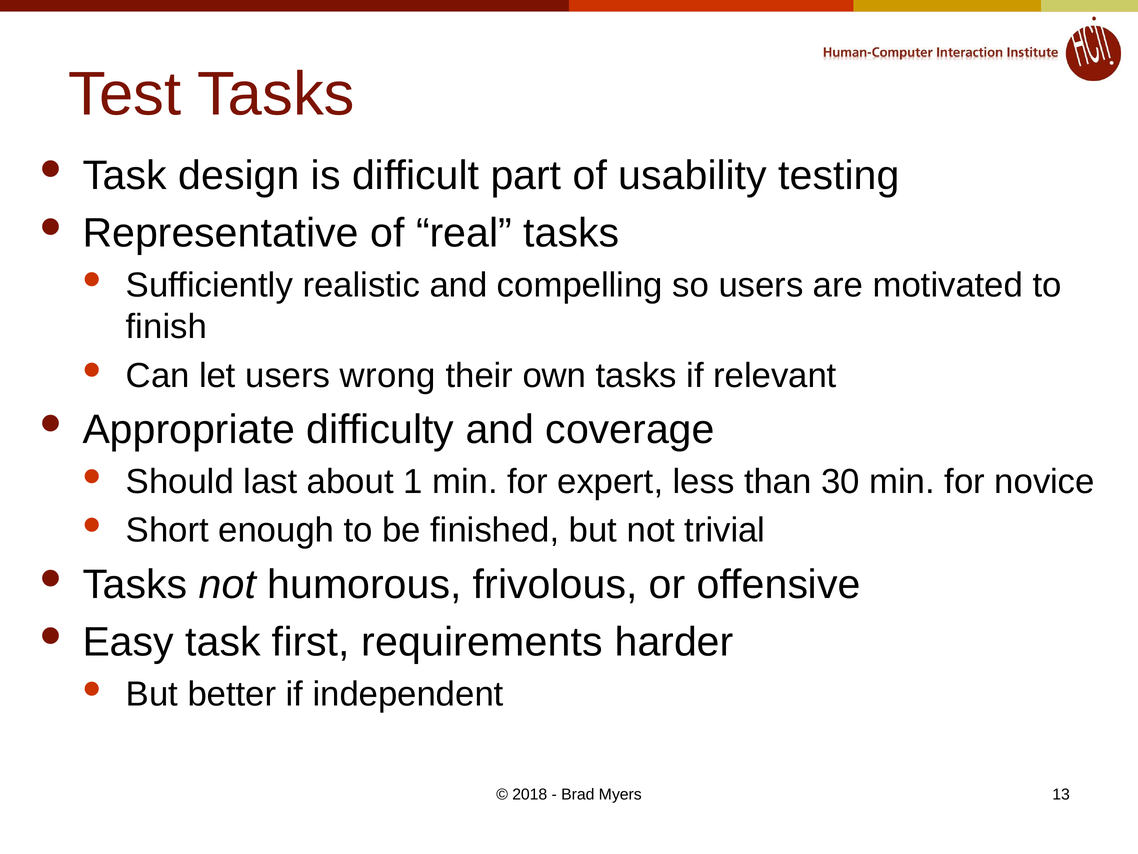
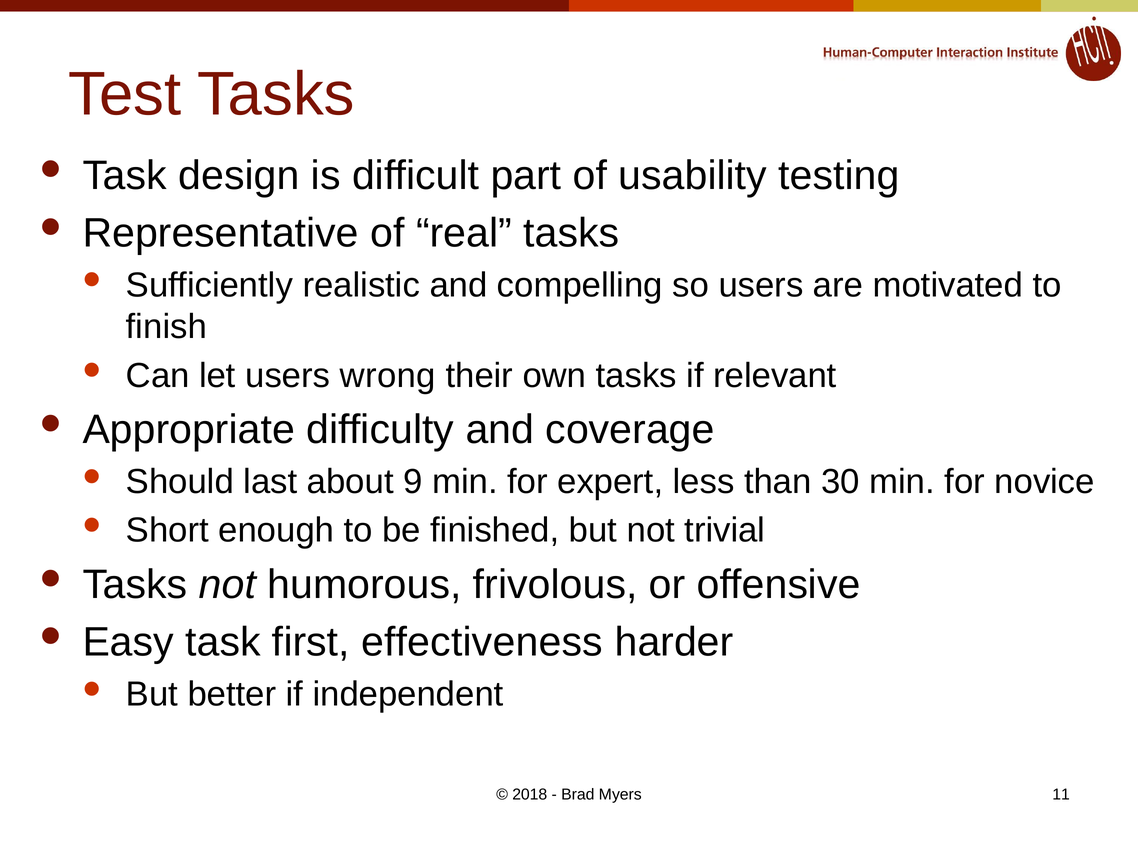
1: 1 -> 9 (413, 481)
requirements: requirements -> effectiveness (482, 642)
13: 13 -> 11 (1061, 794)
